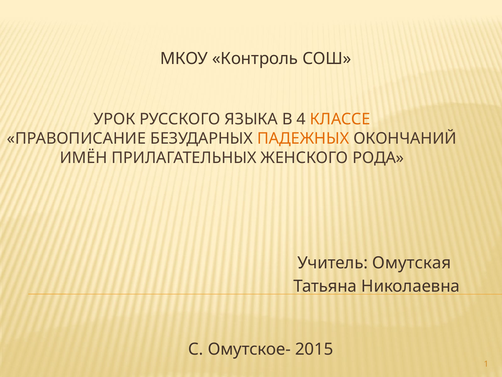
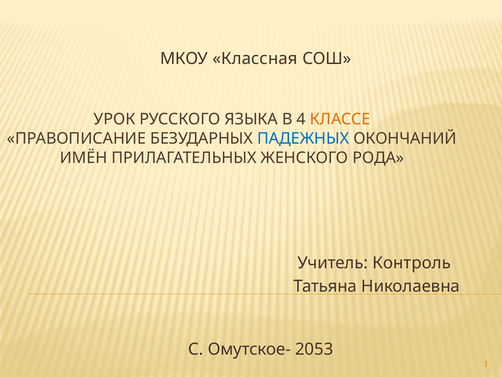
Контроль: Контроль -> Классная (255, 58)
ПАДЕЖНЫХ colour: orange -> blue (303, 138)
Омутская: Омутская -> Контроль (412, 263)
2015: 2015 -> 2053 (314, 349)
